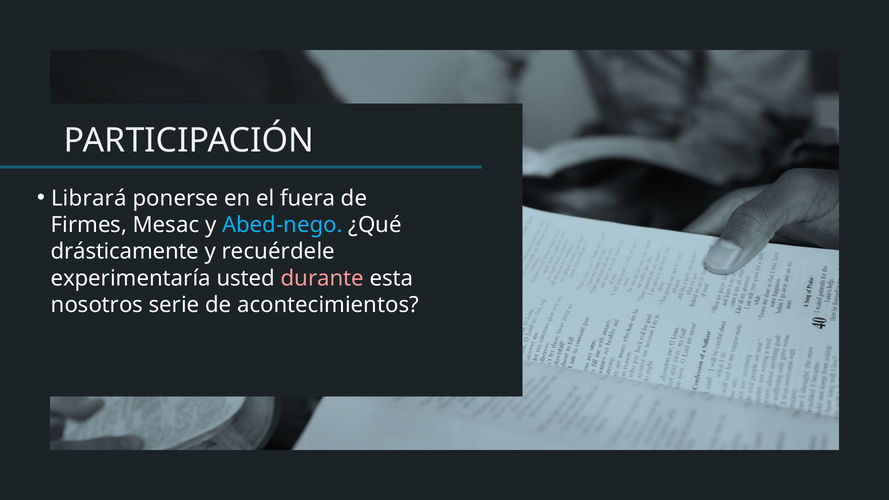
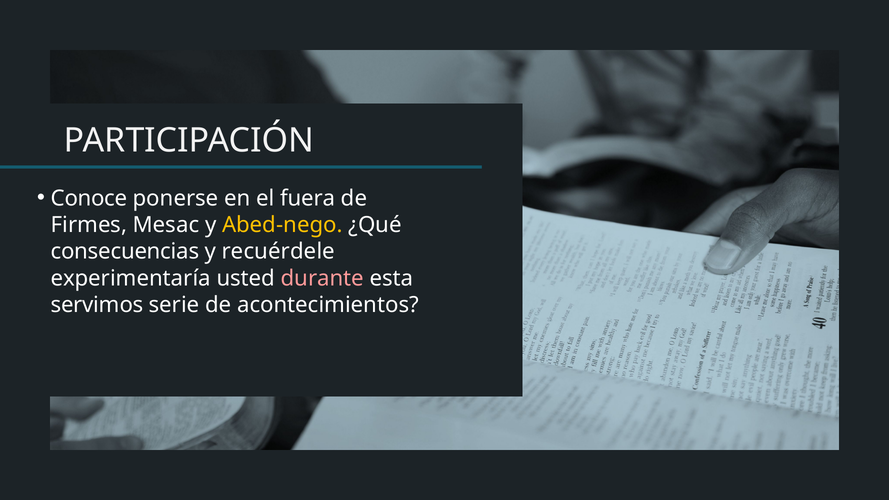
Librará: Librará -> Conoce (89, 198)
Abed-nego colour: light blue -> yellow (282, 225)
drásticamente: drásticamente -> consecuencias (125, 252)
nosotros: nosotros -> servimos (97, 305)
